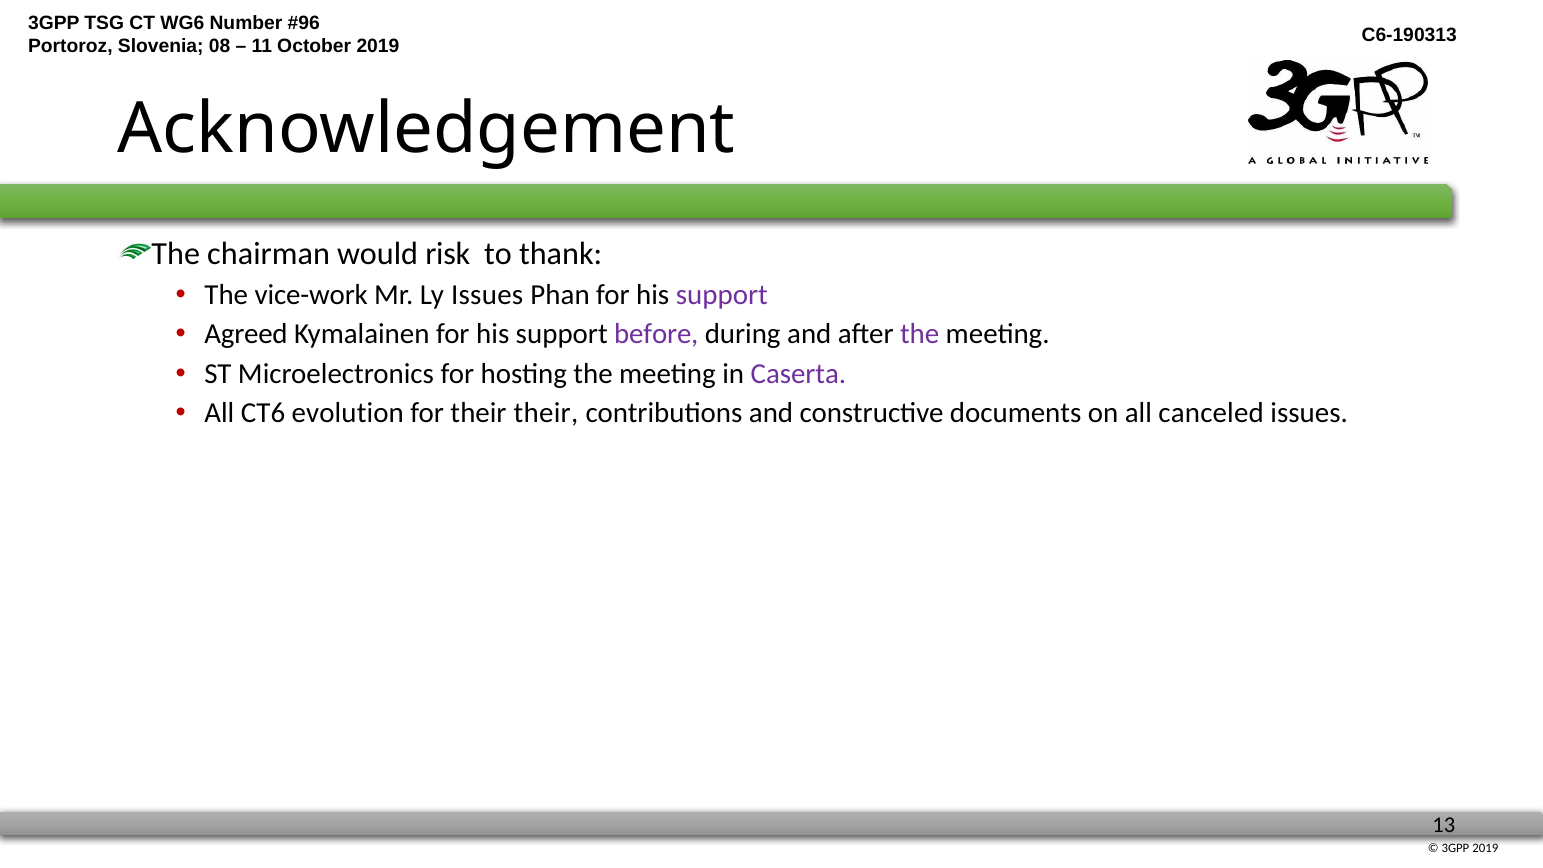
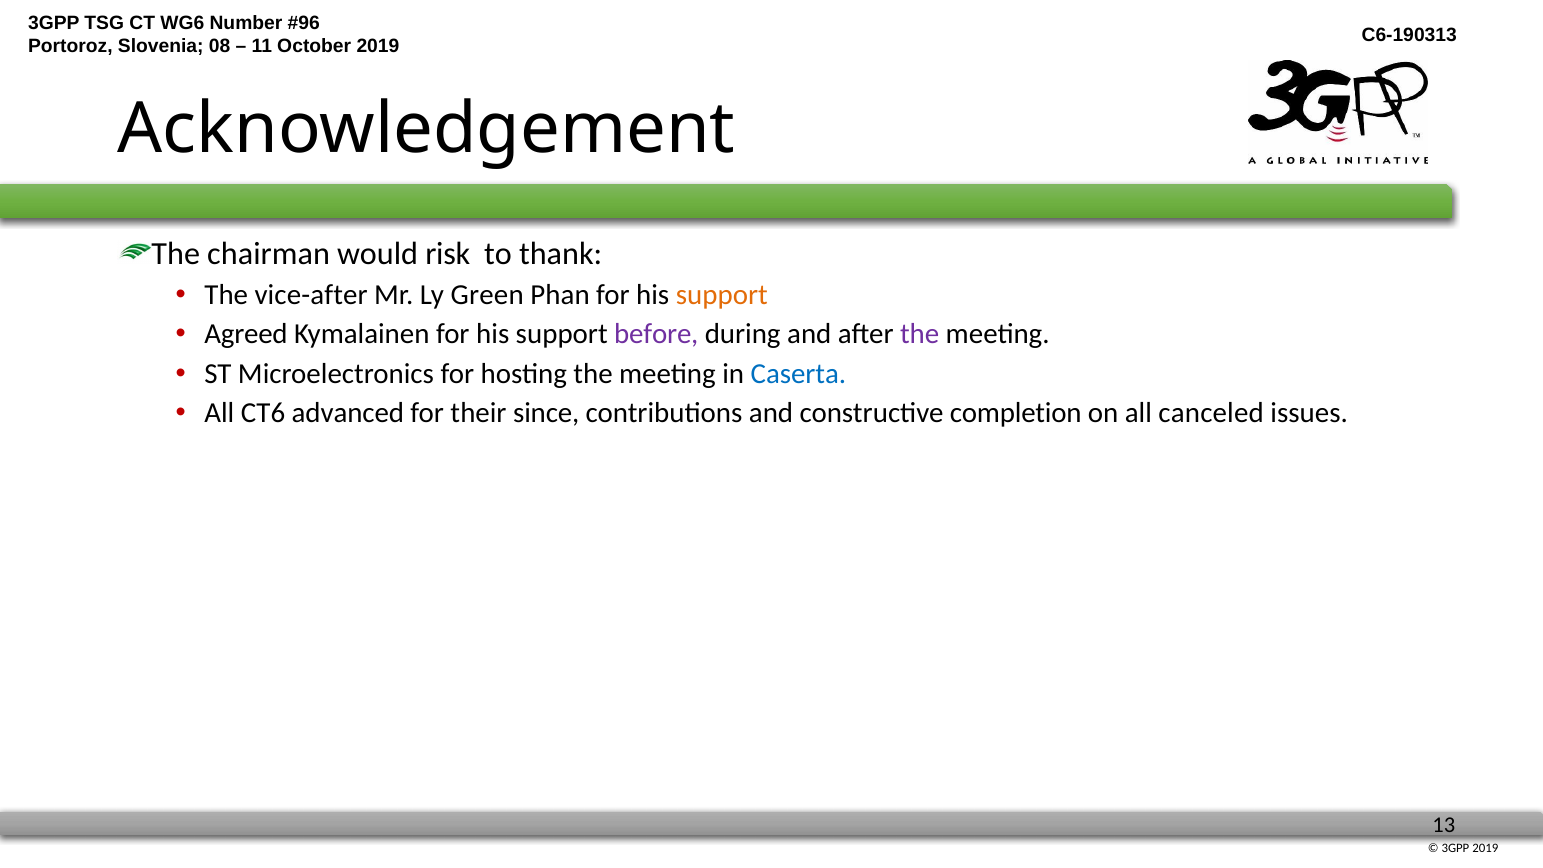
vice-work: vice-work -> vice-after (311, 295)
Ly Issues: Issues -> Green (487, 295)
support colour: purple -> orange (722, 295)
Caserta colour: purple -> blue (798, 374)
evolution: evolution -> advanced (348, 413)
their their: their -> since (546, 413)
documents: documents -> completion (1016, 413)
